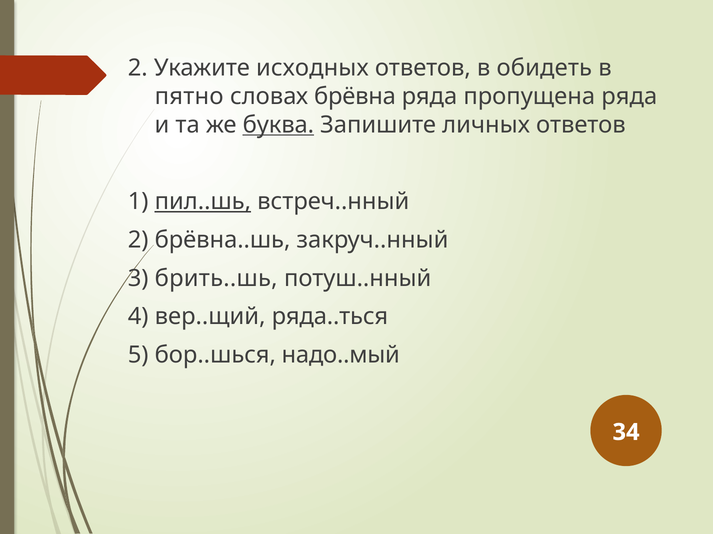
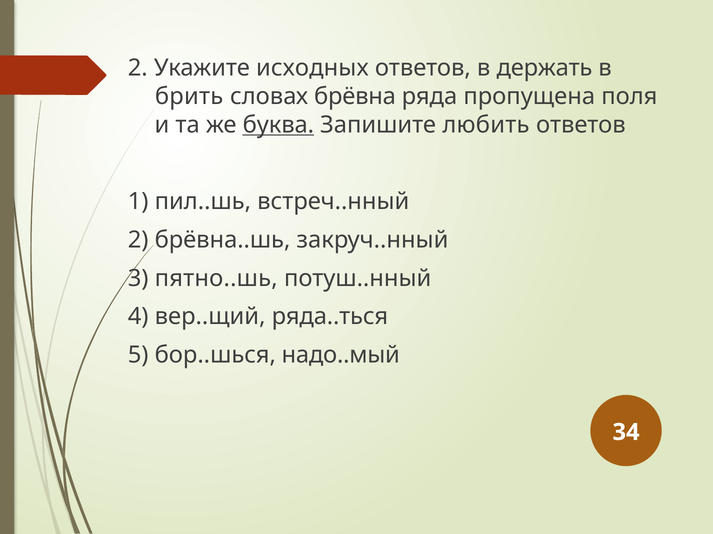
обидеть: обидеть -> держать (545, 68)
пятно: пятно -> брить (189, 96)
пропущена ряда: ряда -> поля (629, 96)
личных: личных -> любить (486, 125)
пил..шь underline: present -> none (203, 202)
брить..шь: брить..шь -> пятно..шь (216, 279)
